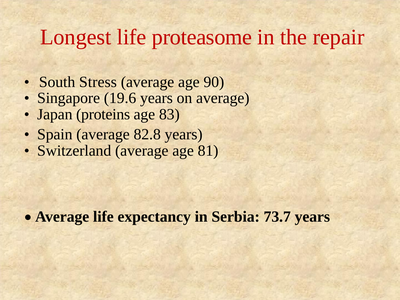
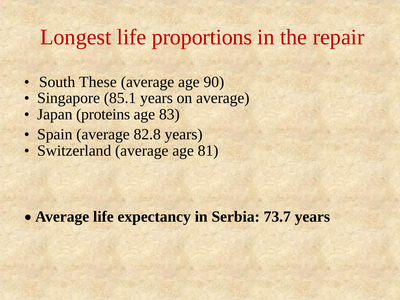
proteasome: proteasome -> proportions (202, 37)
Stress: Stress -> These (98, 82)
19.6: 19.6 -> 85.1 (120, 98)
